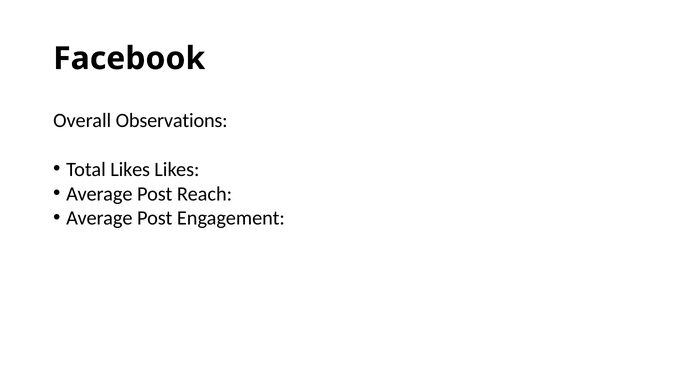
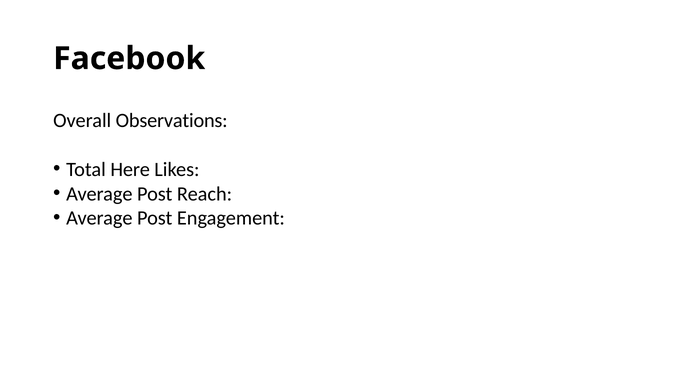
Total Likes: Likes -> Here (130, 169)
